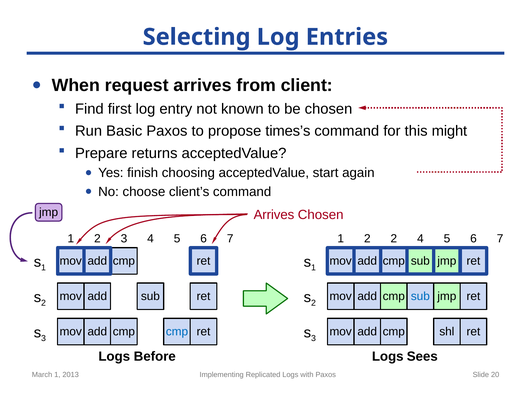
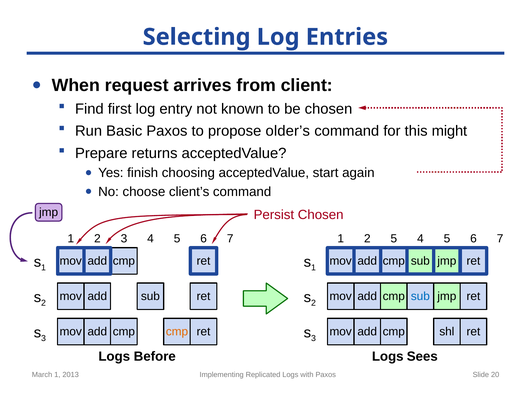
times’s: times’s -> older’s (288, 131)
jmp Arrives: Arrives -> Persist (274, 215)
2 2: 2 -> 5 (394, 239)
cmp colour: blue -> orange (177, 332)
